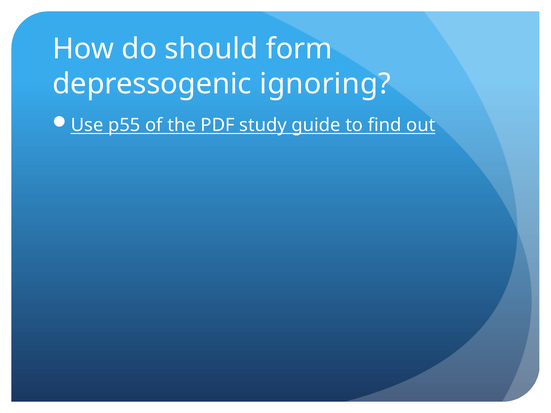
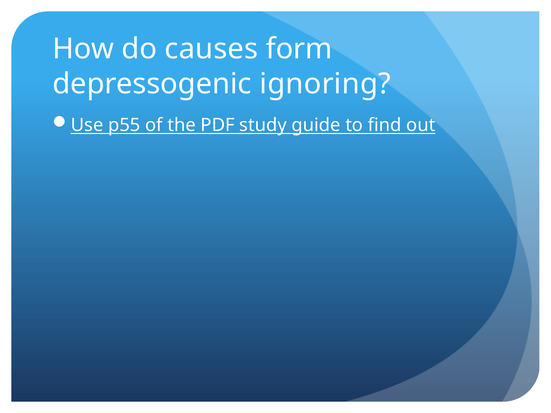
should: should -> causes (211, 49)
